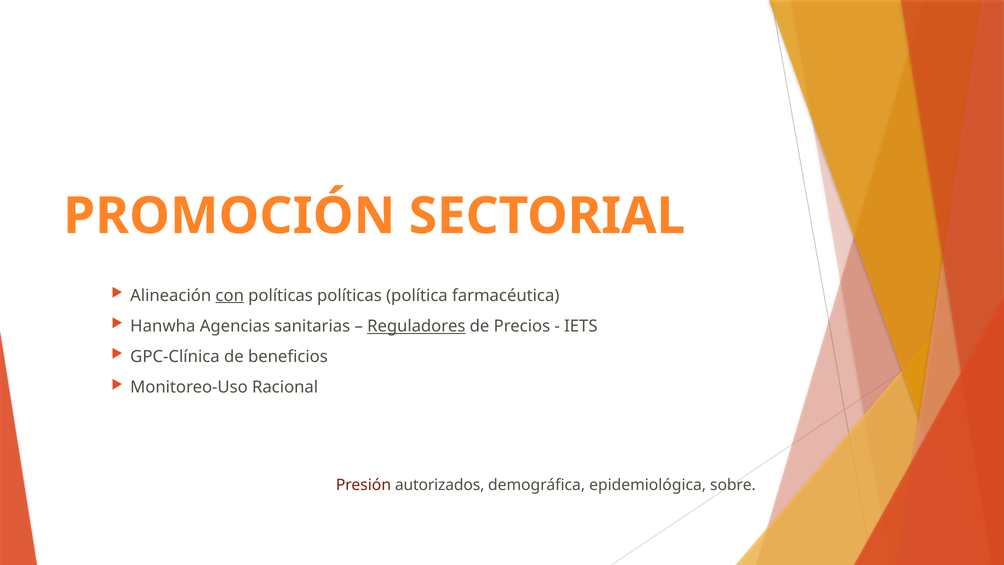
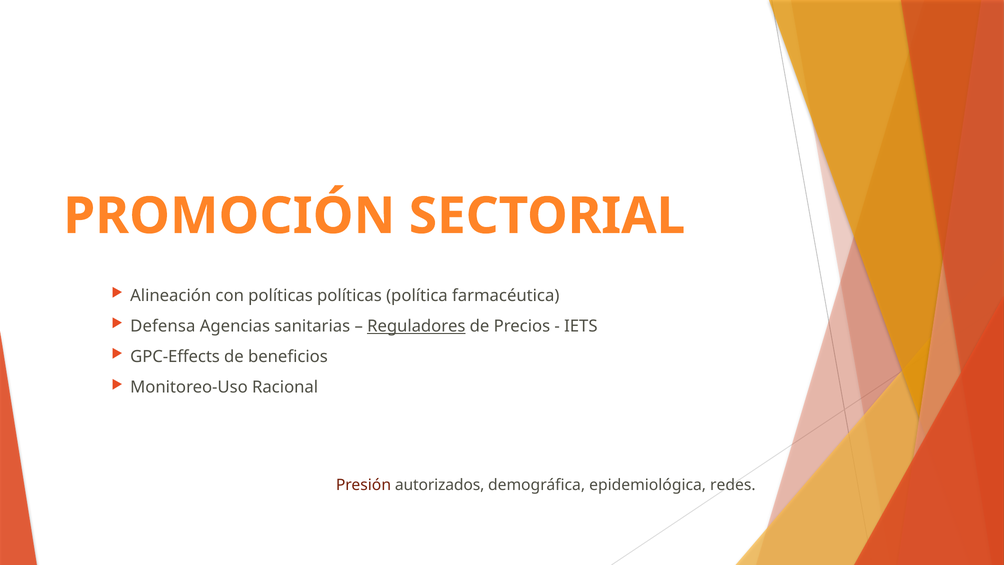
con underline: present -> none (230, 295)
Hanwha: Hanwha -> Defensa (163, 326)
GPC-Clínica: GPC-Clínica -> GPC-Effects (175, 356)
sobre: sobre -> redes (733, 485)
